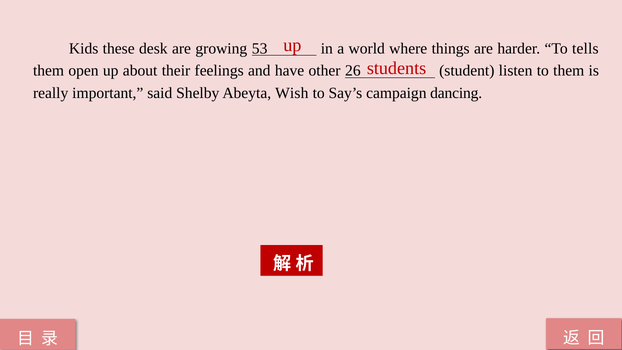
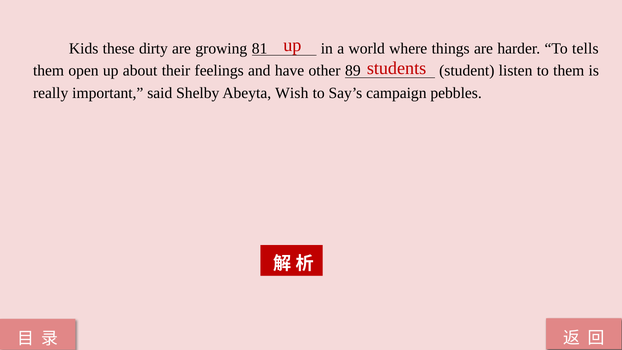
desk: desk -> dirty (153, 48)
53: 53 -> 81 (260, 48)
26: 26 -> 89 (353, 71)
dancing: dancing -> pebbles (456, 93)
